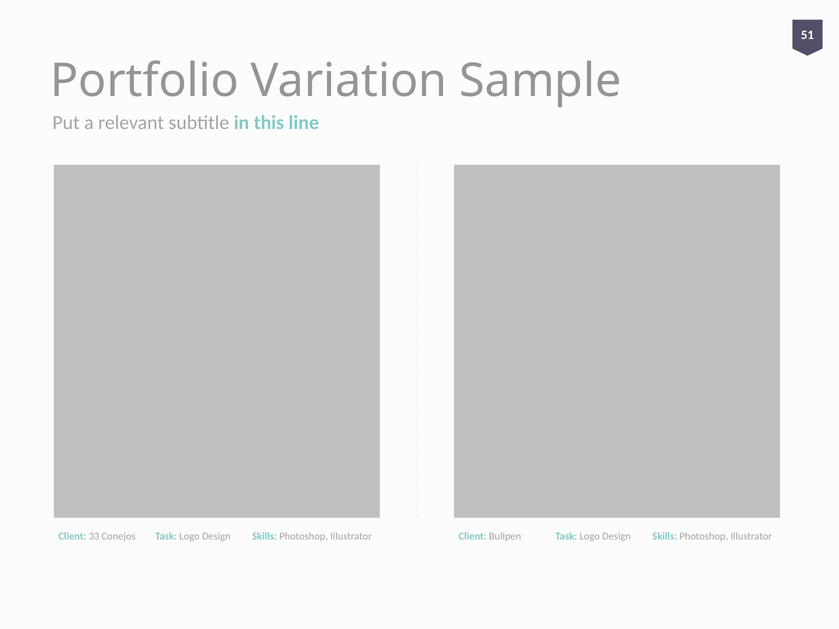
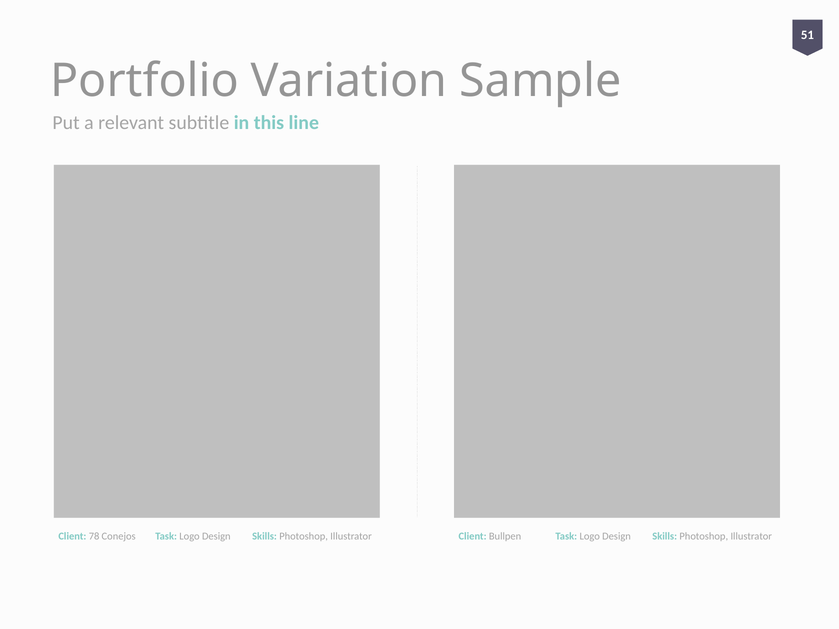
33: 33 -> 78 (94, 537)
